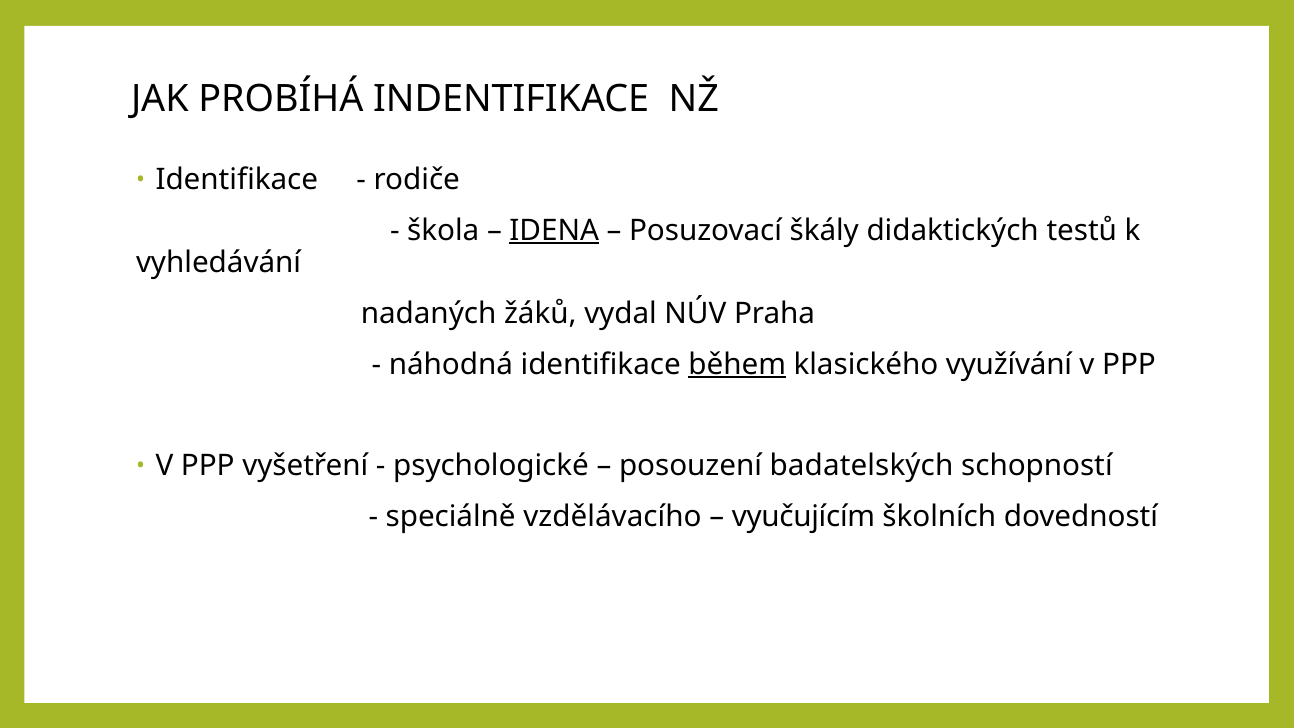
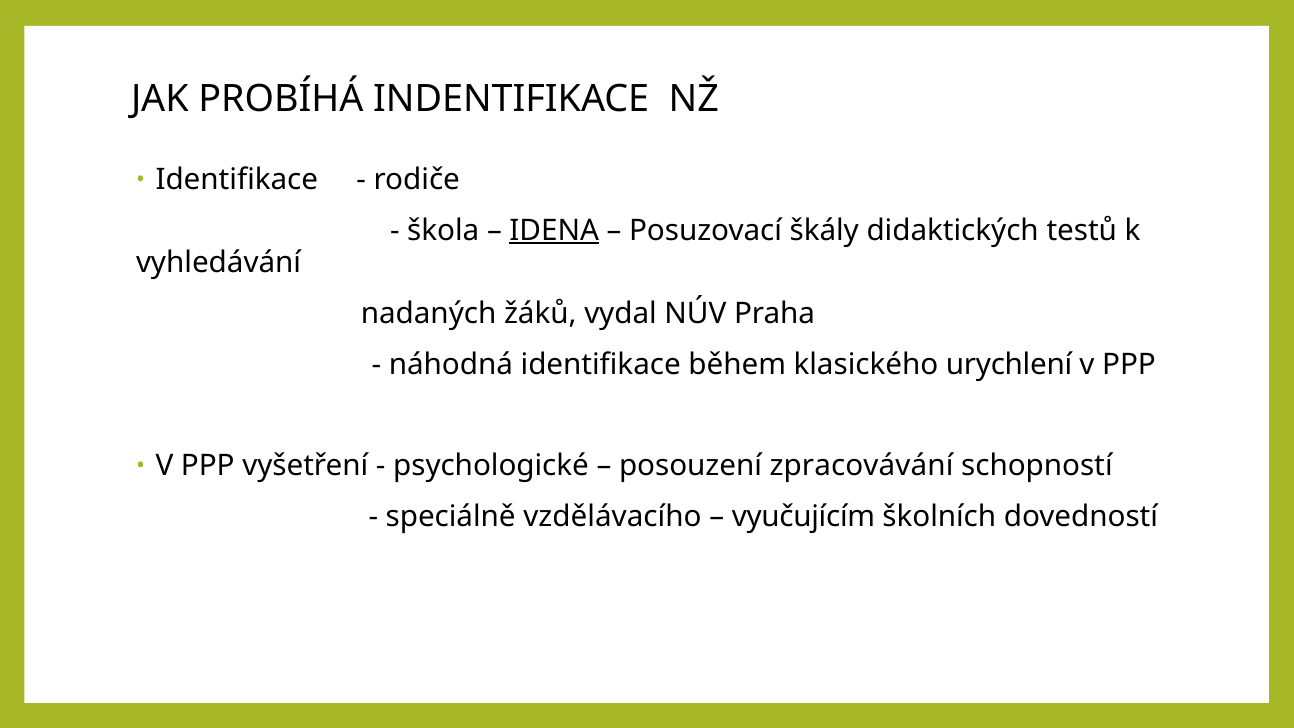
během underline: present -> none (737, 364)
využívání: využívání -> urychlení (1009, 364)
badatelských: badatelských -> zpracovávání (861, 466)
